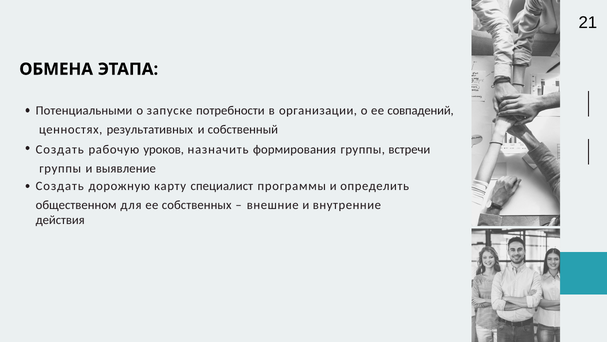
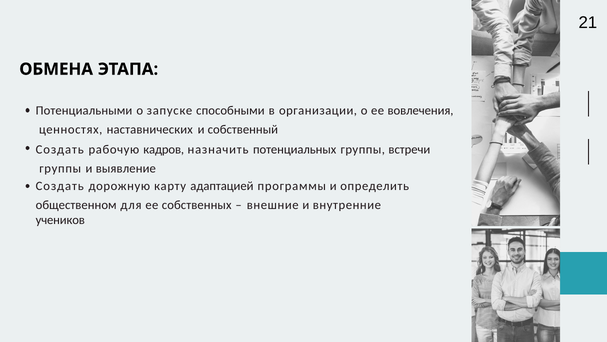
потребности: потребности -> способными (230, 110)
совпадений: совпадений -> вовлечения (421, 110)
результативных: результативных -> наставнических (150, 129)
уроков: уроков -> кадров (164, 149)
формирования: формирования -> потенциальных (295, 149)
специалист: специалист -> адаптацией (222, 186)
действия: действия -> учеников (60, 220)
